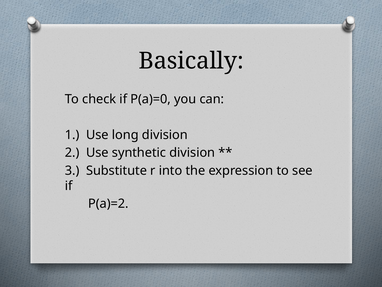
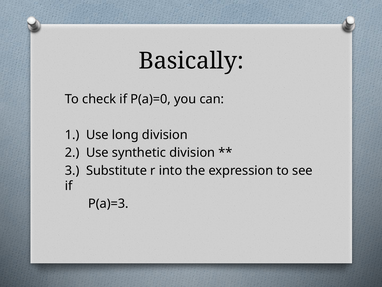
P(a)=2: P(a)=2 -> P(a)=3 (108, 203)
